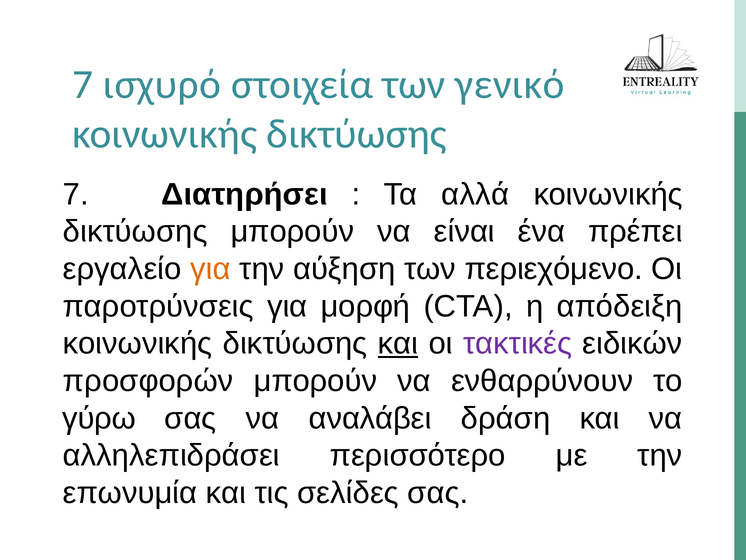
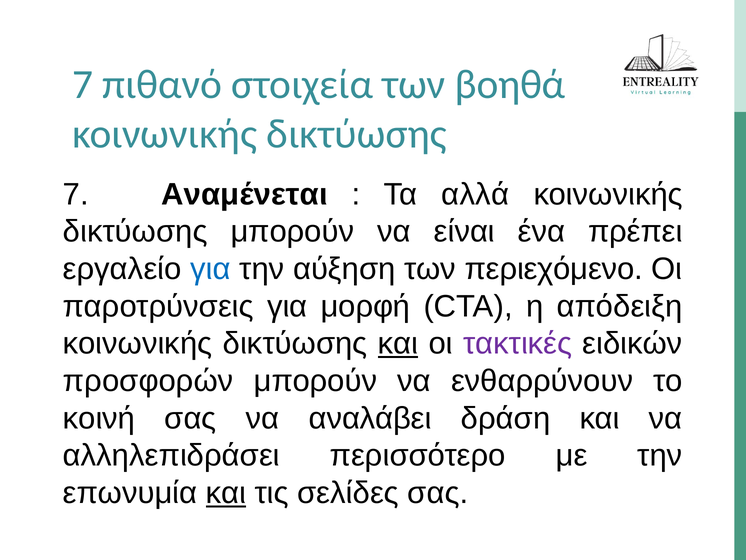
ισχυρό: ισχυρό -> πιθανό (162, 84)
γενικό: γενικό -> βοηθά (510, 84)
Διατηρήσει: Διατηρήσει -> Αναμένεται (244, 194)
για colour: orange -> blue (210, 269)
γύρω: γύρω -> κοινή (99, 418)
και underline: none -> present (226, 493)
